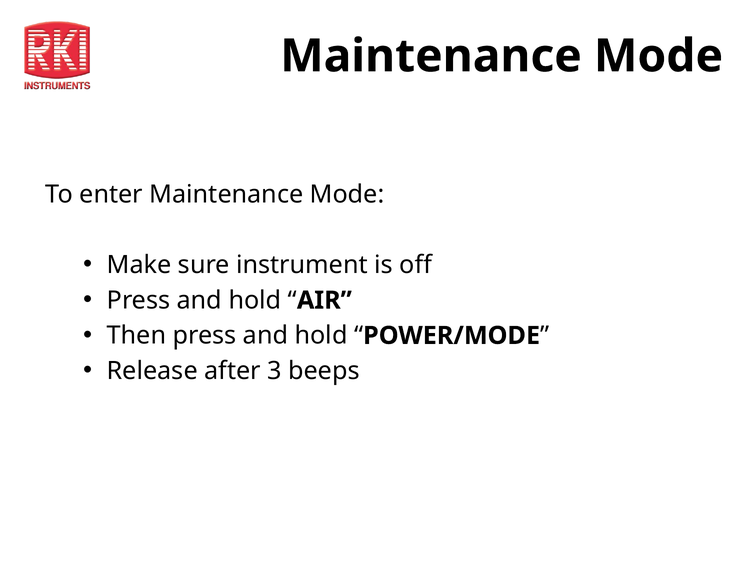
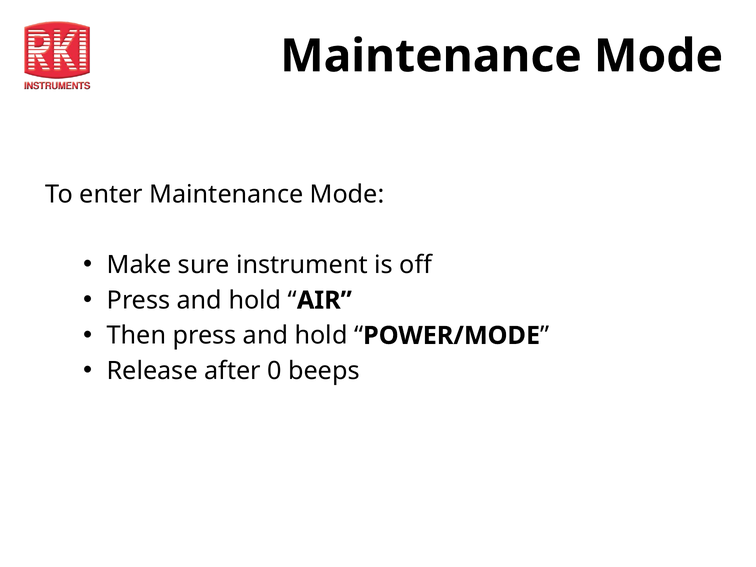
3: 3 -> 0 (275, 371)
